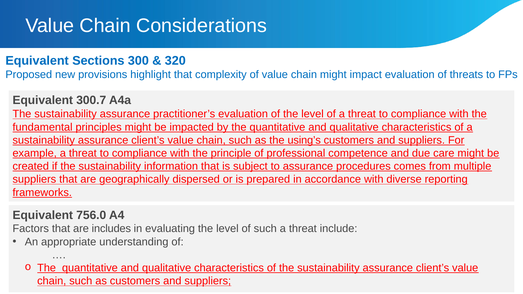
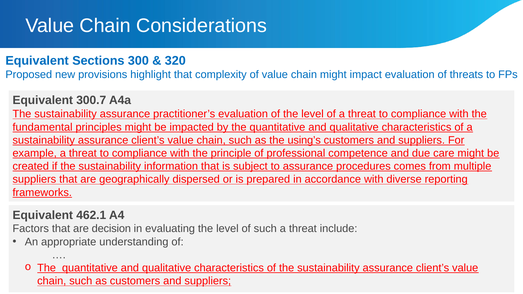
756.0: 756.0 -> 462.1 (91, 215)
includes: includes -> decision (111, 229)
